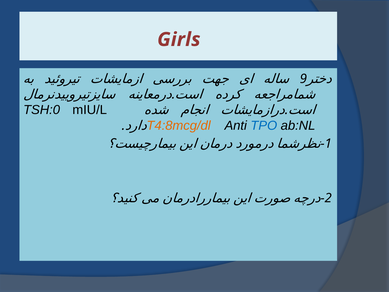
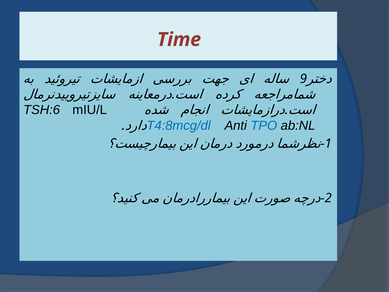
Girls: Girls -> Time (179, 40)
TSH:0: TSH:0 -> TSH:6 (42, 110)
T4:8mcg/dl colour: orange -> blue (179, 125)
